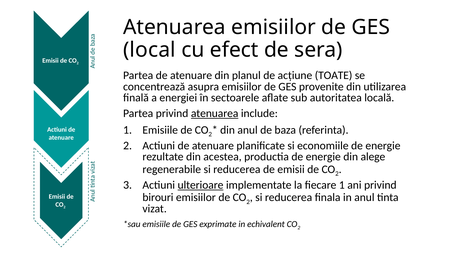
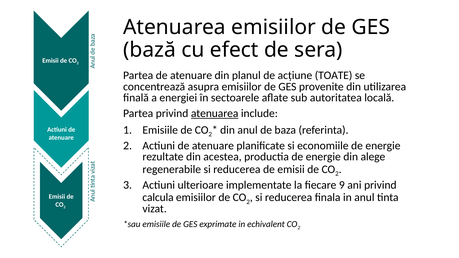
local: local -> bază (150, 50)
ulterioare underline: present -> none (201, 185)
fiecare 1: 1 -> 9 (342, 185)
birouri: birouri -> calcula (158, 198)
